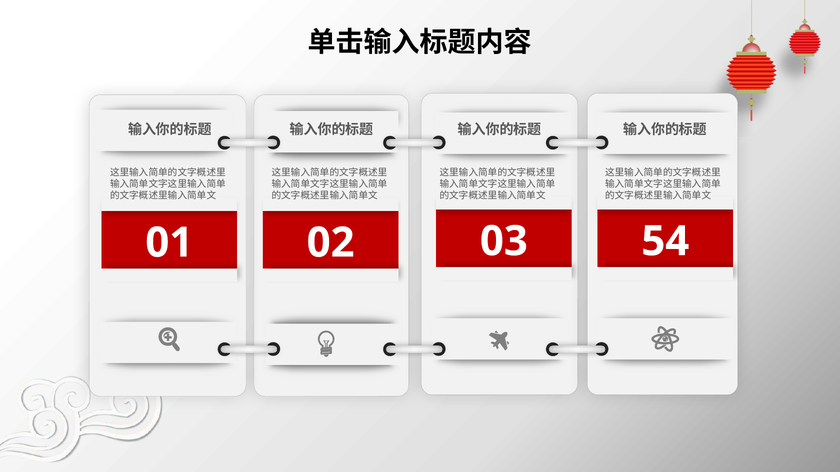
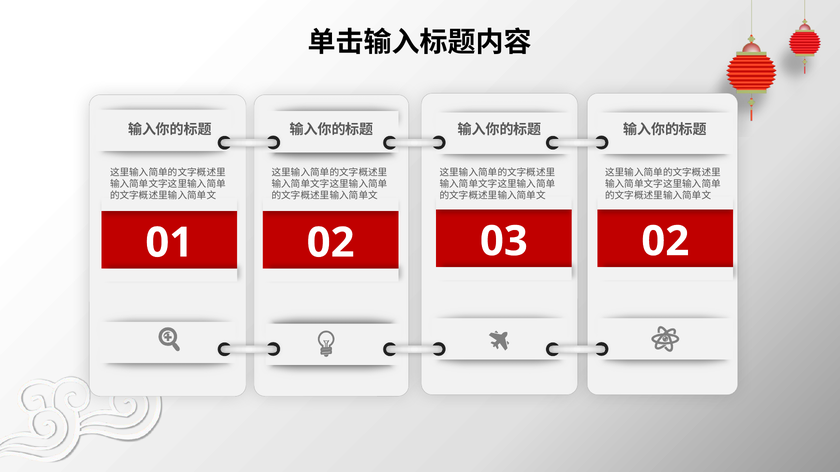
03 54: 54 -> 02 (665, 242)
